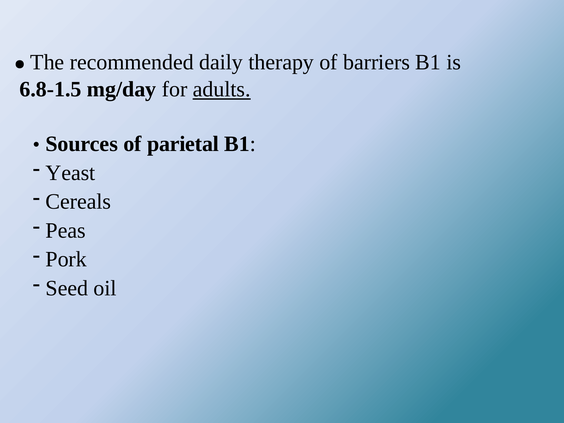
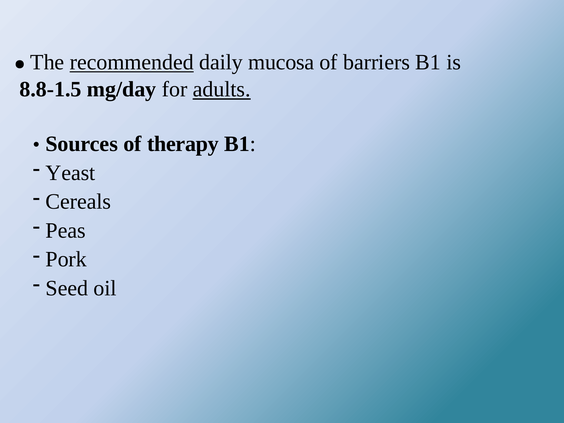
recommended underline: none -> present (132, 62)
therapy: therapy -> mucosa (281, 62)
6.8-1.5: 6.8-1.5 -> 8.8-1.5 (51, 89)
parietal: parietal -> therapy (183, 144)
